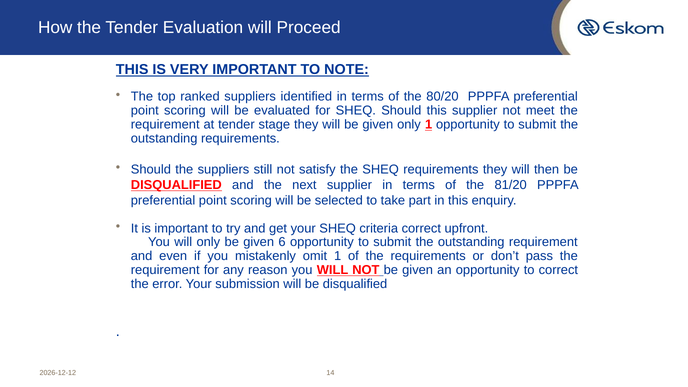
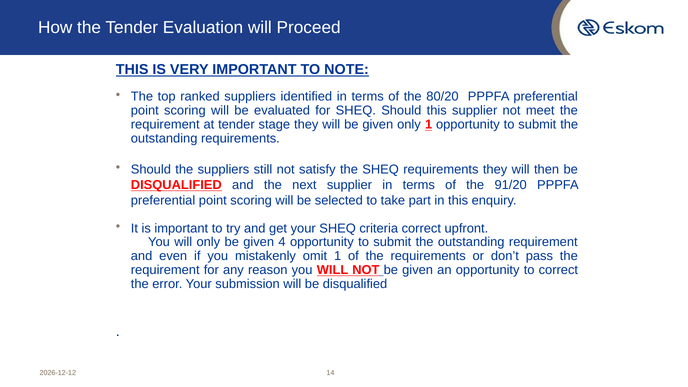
81/20: 81/20 -> 91/20 (511, 185)
6: 6 -> 4 (282, 242)
